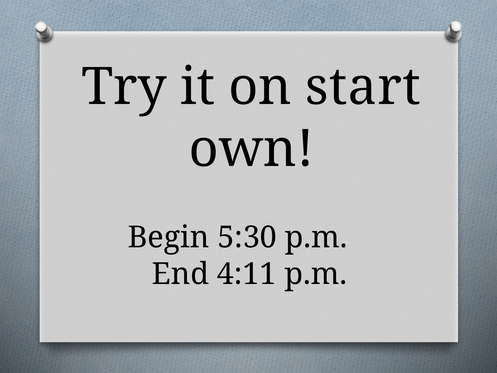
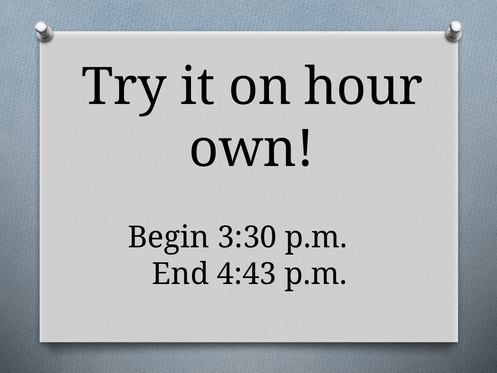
start: start -> hour (364, 87)
5:30: 5:30 -> 3:30 (247, 237)
4:11: 4:11 -> 4:43 (247, 274)
